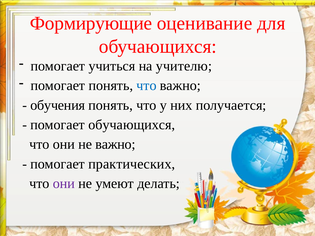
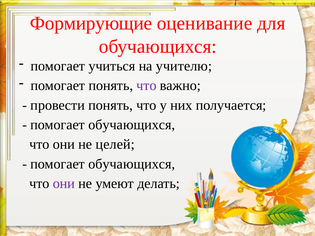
что colour: blue -> purple (147, 86)
обучения: обучения -> провести (58, 105)
не важно: важно -> целей (115, 145)
практических: практических -> обучающихся (132, 164)
